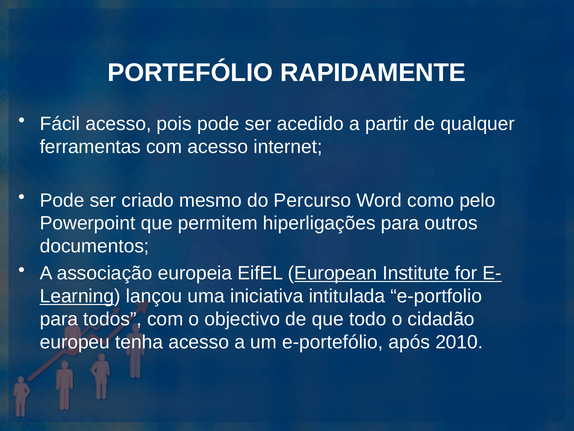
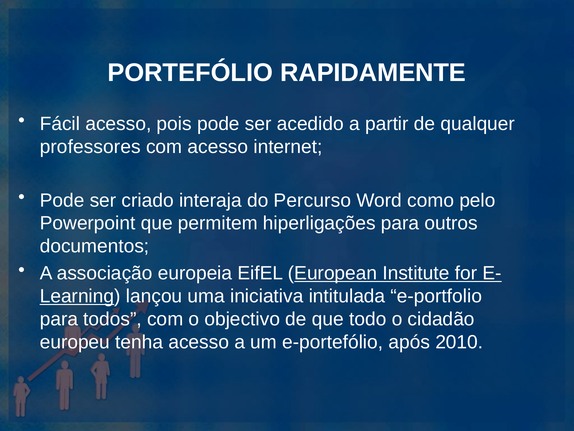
ferramentas: ferramentas -> professores (90, 147)
mesmo: mesmo -> interaja (210, 200)
